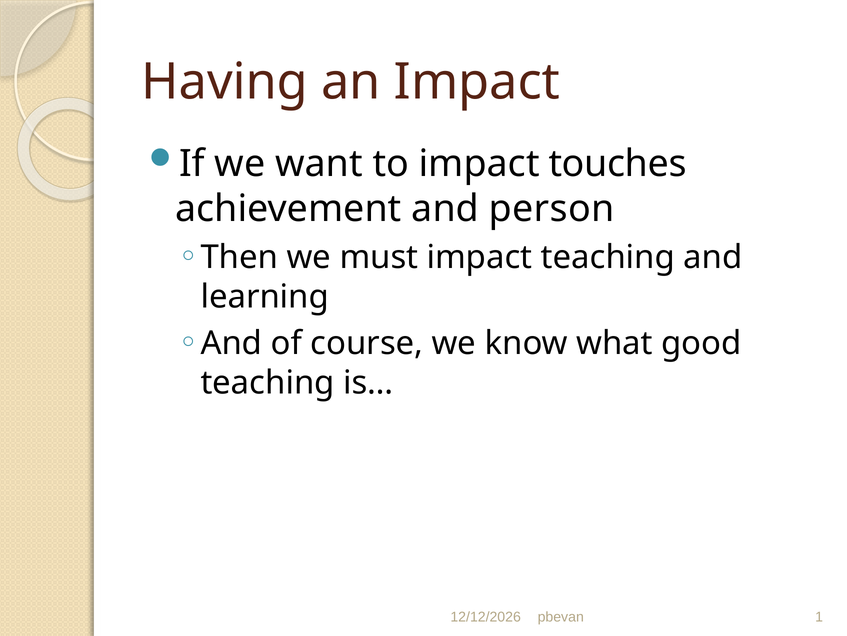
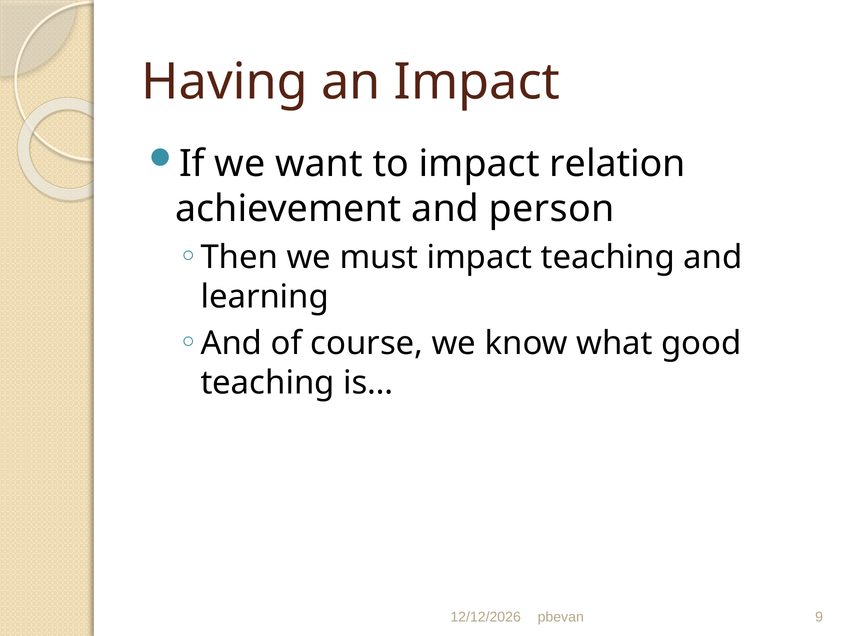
touches: touches -> relation (618, 164)
1: 1 -> 9 (819, 616)
